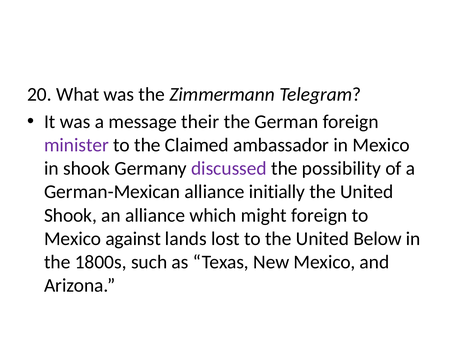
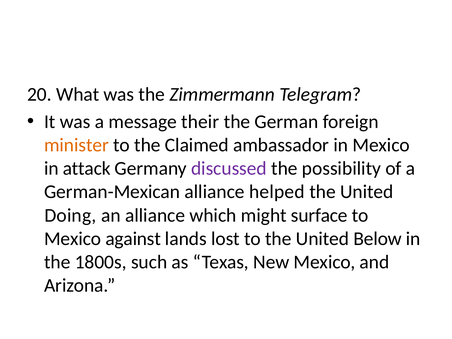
minister colour: purple -> orange (76, 145)
in shook: shook -> attack (87, 169)
initially: initially -> helped (277, 192)
Shook: Shook -> Doing (70, 215)
might foreign: foreign -> surface (319, 215)
